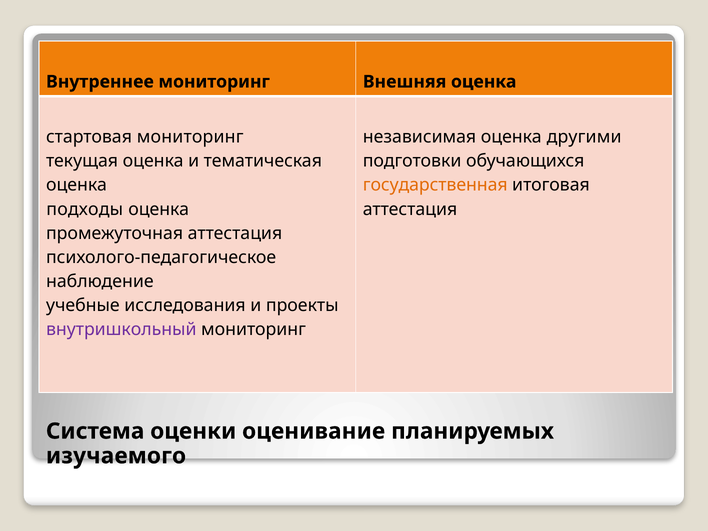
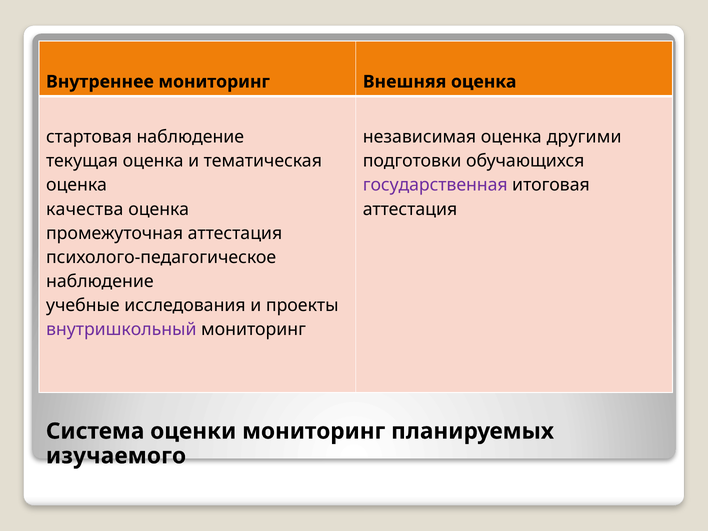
стартовая мониторинг: мониторинг -> наблюдение (190, 137)
государственная colour: orange -> purple (435, 185)
подходы: подходы -> качества (85, 209)
оценки оценивание: оценивание -> мониторинг (314, 431)
